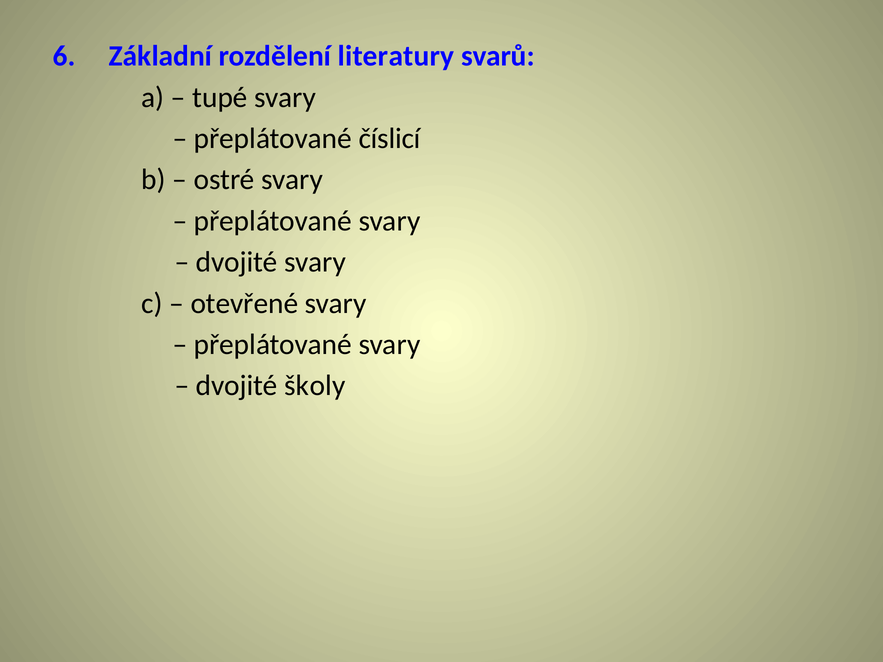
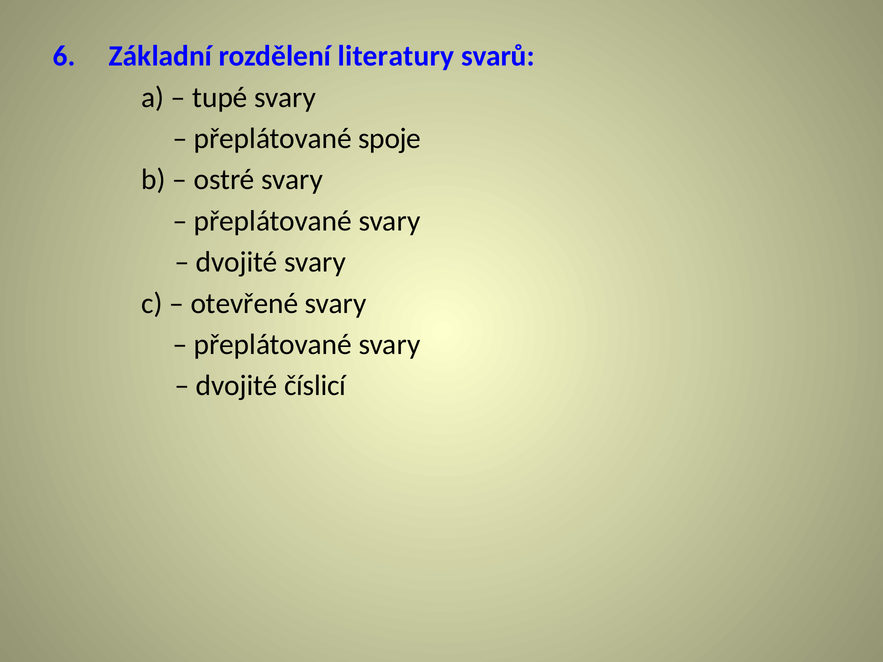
číslicí: číslicí -> spoje (390, 139)
školy: školy -> číslicí (315, 386)
